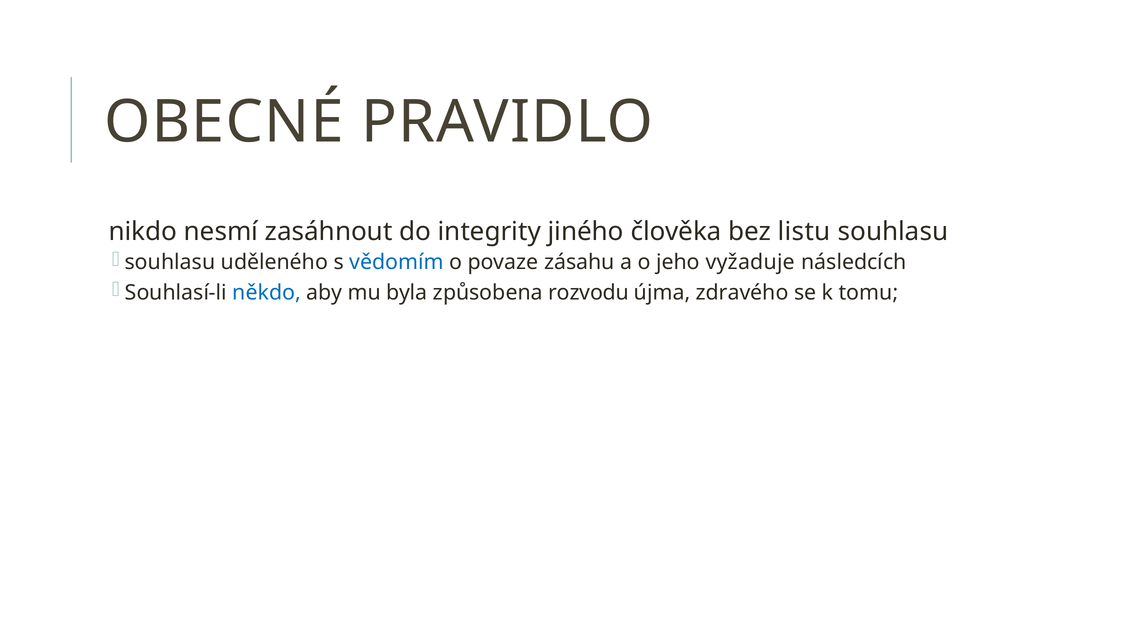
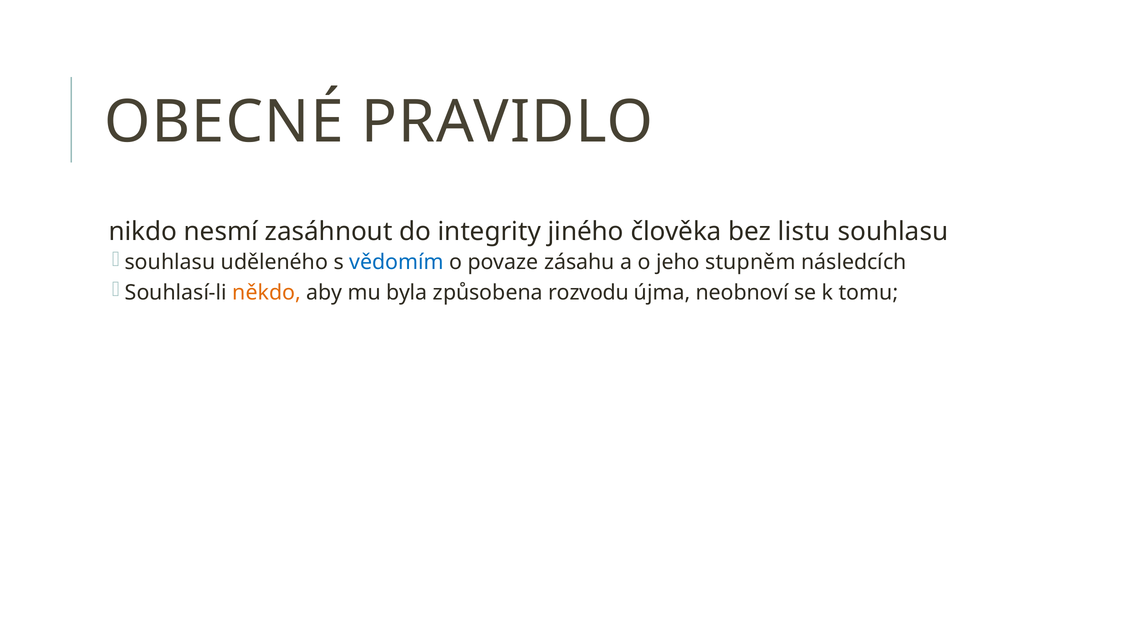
vyžaduje: vyžaduje -> stupněm (750, 262)
někdo colour: blue -> orange (267, 293)
zdravého: zdravého -> neobnoví (742, 293)
